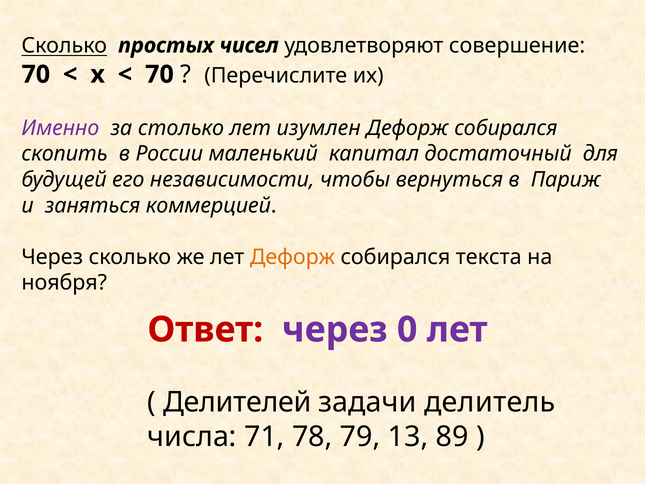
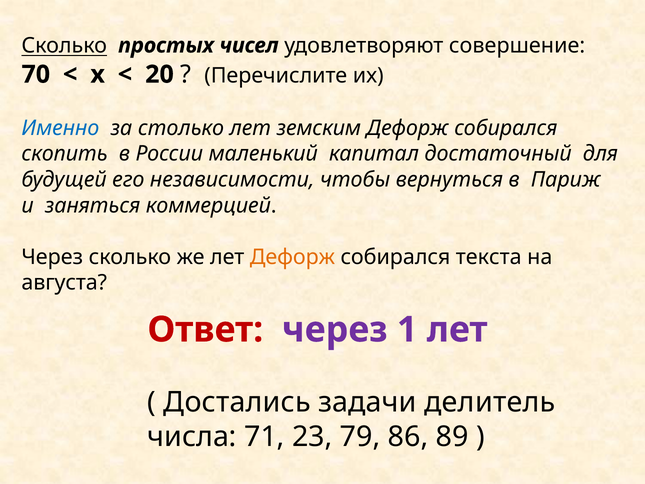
70: 70 -> 20 (159, 74)
Именно colour: purple -> blue (60, 128)
изумлен: изумлен -> земским (319, 128)
ноября: ноября -> августа (64, 283)
0: 0 -> 1 (407, 330)
Делителей: Делителей -> Достались (237, 402)
78: 78 -> 23 (312, 437)
13: 13 -> 86 (408, 437)
